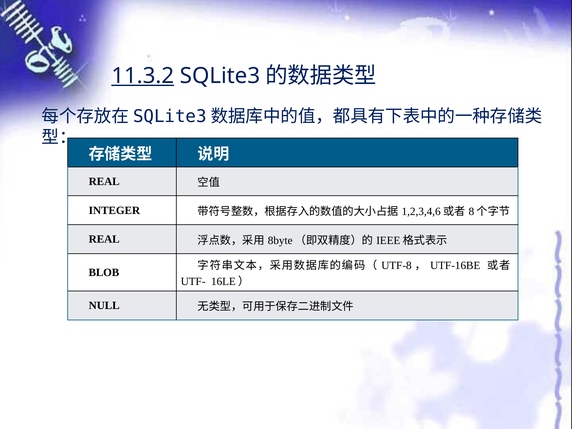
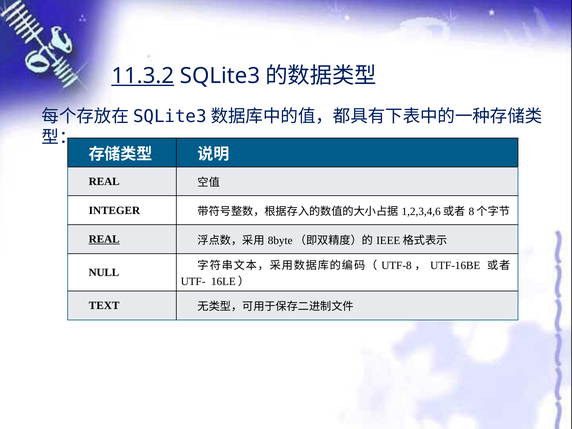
REAL underline: none -> present (104, 239)
BLOB: BLOB -> NULL (104, 272)
NULL: NULL -> TEXT (104, 306)
